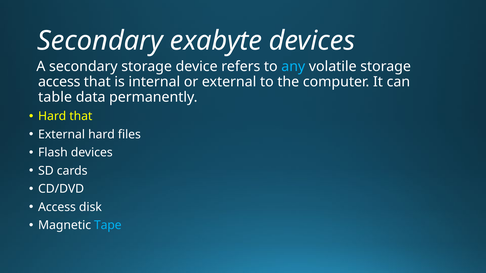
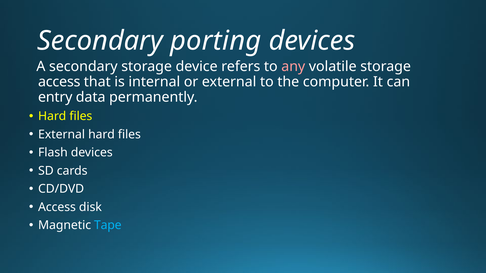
exabyte: exabyte -> porting (216, 41)
any colour: light blue -> pink (293, 67)
table: table -> entry (55, 97)
that: that -> files (81, 116)
